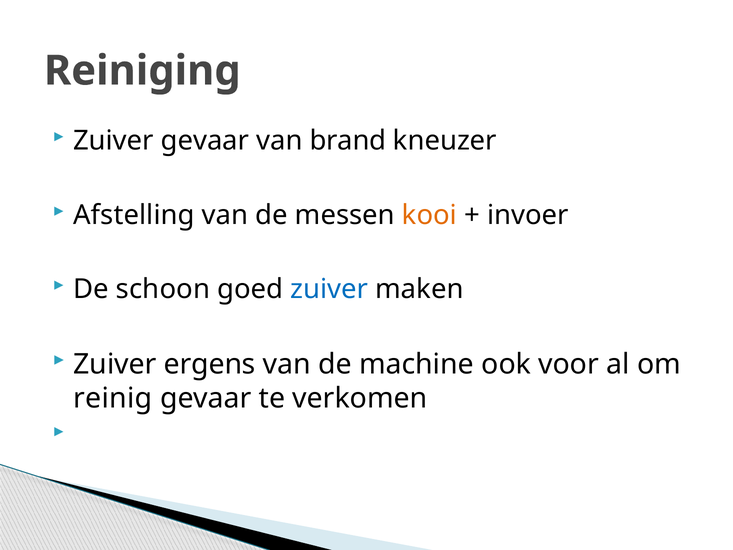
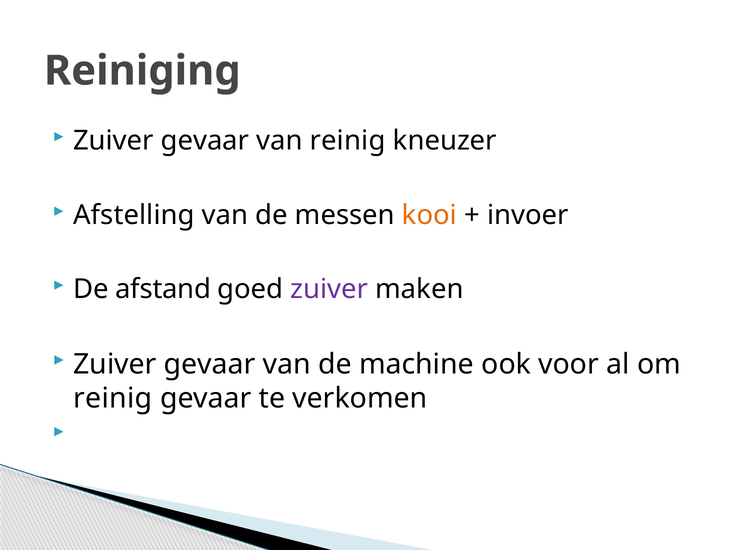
van brand: brand -> reinig (348, 141)
schoon: schoon -> afstand (163, 289)
zuiver colour: blue -> purple (329, 289)
ergens: ergens -> gevaar (210, 364)
